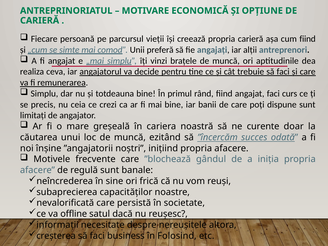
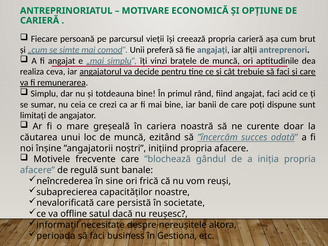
cum fiind: fiind -> brut (307, 39)
curs: curs -> acid (290, 94)
precis: precis -> sumar (43, 105)
creșterea: creșterea -> perioada (56, 236)
Folosind: Folosind -> Gestiona (177, 236)
